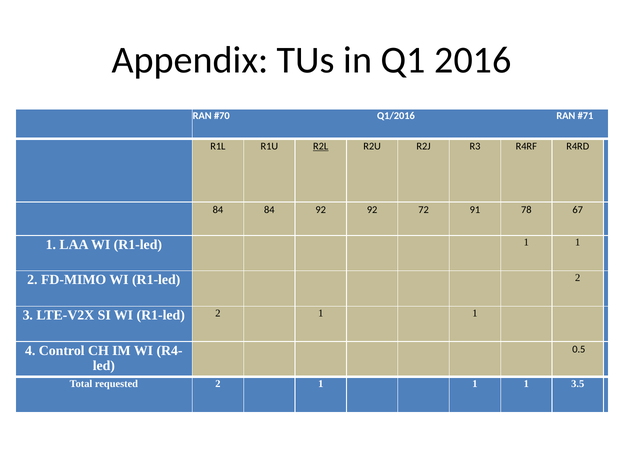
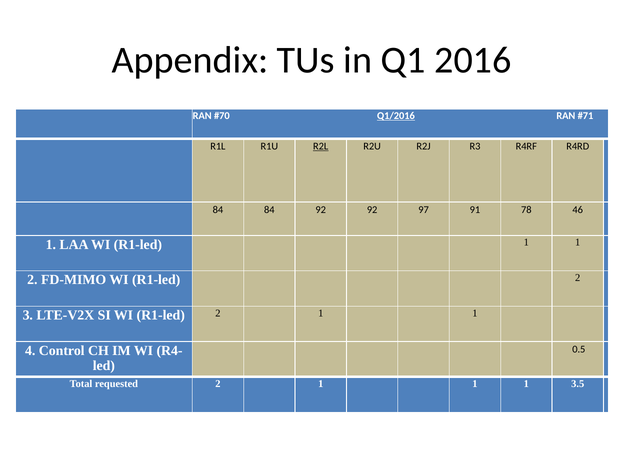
Q1/2016 underline: none -> present (396, 116)
72: 72 -> 97 (424, 210)
67: 67 -> 46 (578, 210)
